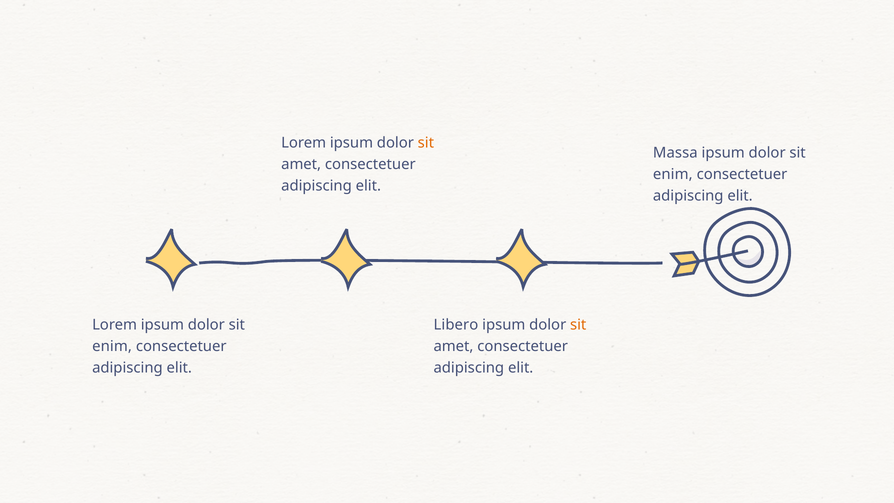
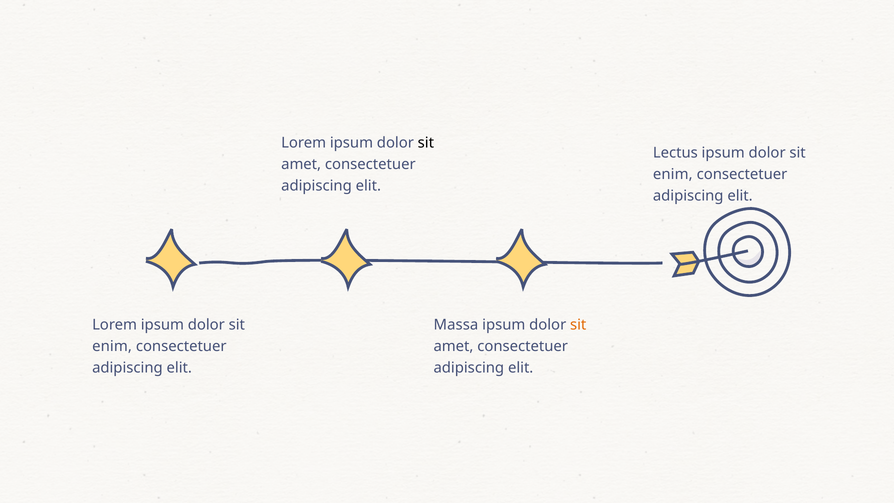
sit colour: orange -> black (426, 143)
Massa: Massa -> Lectus (675, 153)
Libero: Libero -> Massa (456, 325)
